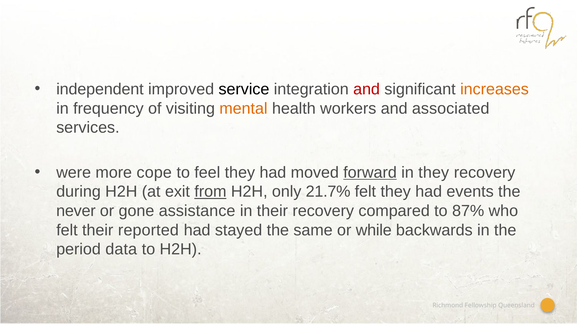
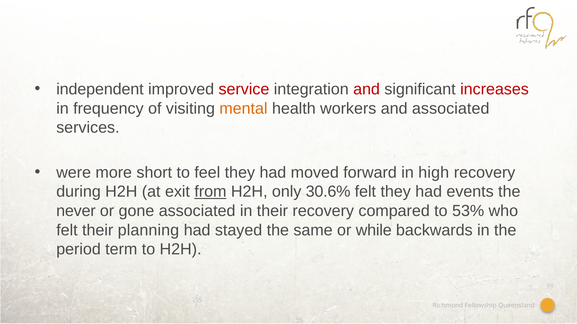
service colour: black -> red (244, 89)
increases colour: orange -> red (494, 89)
cope: cope -> short (154, 173)
forward underline: present -> none (370, 173)
in they: they -> high (434, 173)
21.7%: 21.7% -> 30.6% (328, 192)
gone assistance: assistance -> associated (197, 211)
87%: 87% -> 53% (468, 211)
reported: reported -> planning (148, 230)
data: data -> term (121, 250)
